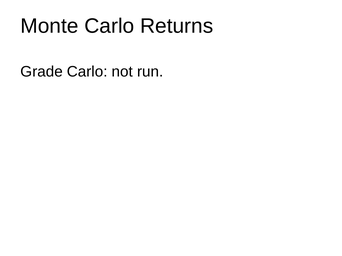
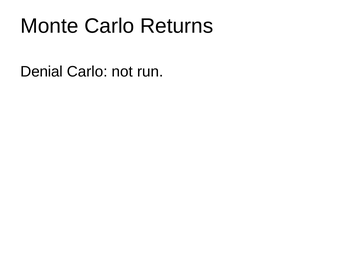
Grade: Grade -> Denial (42, 72)
